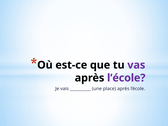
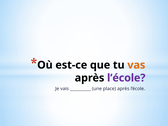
vas colour: purple -> orange (136, 65)
